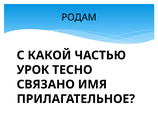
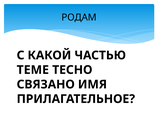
УРОК: УРОК -> ТЕМЕ (33, 70)
